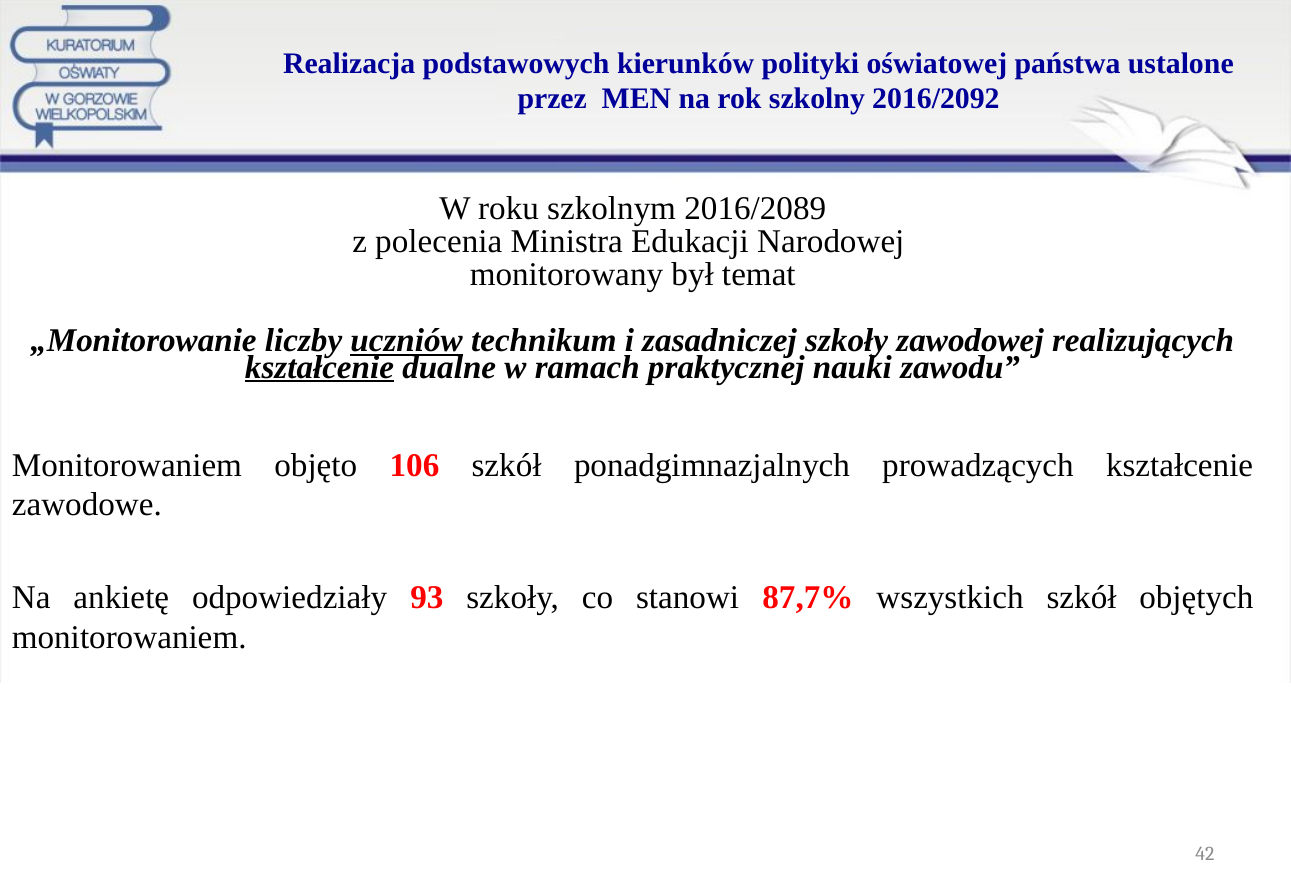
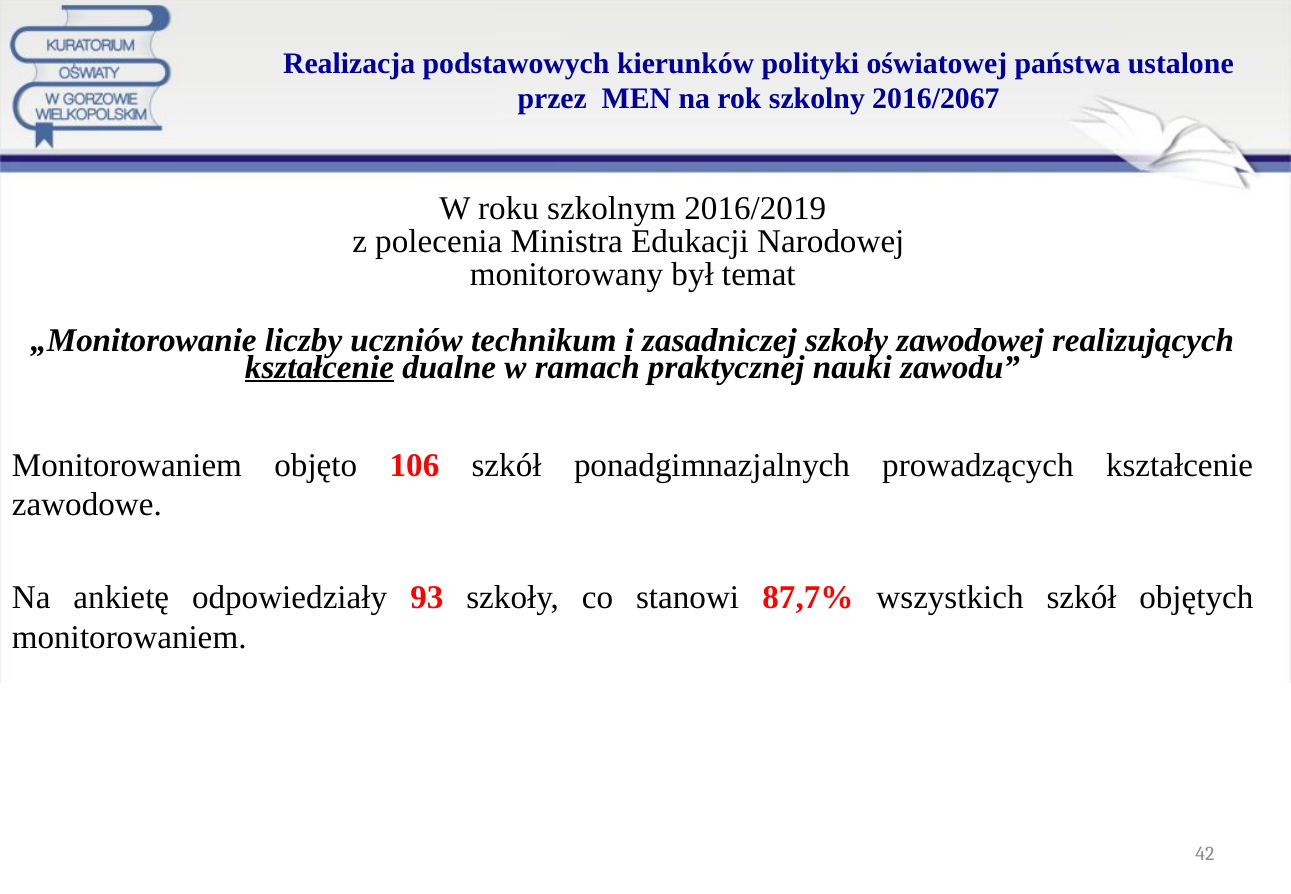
2016/2092: 2016/2092 -> 2016/2067 (936, 99)
2016/2089: 2016/2089 -> 2016/2019 (755, 208)
uczniów underline: present -> none (407, 341)
